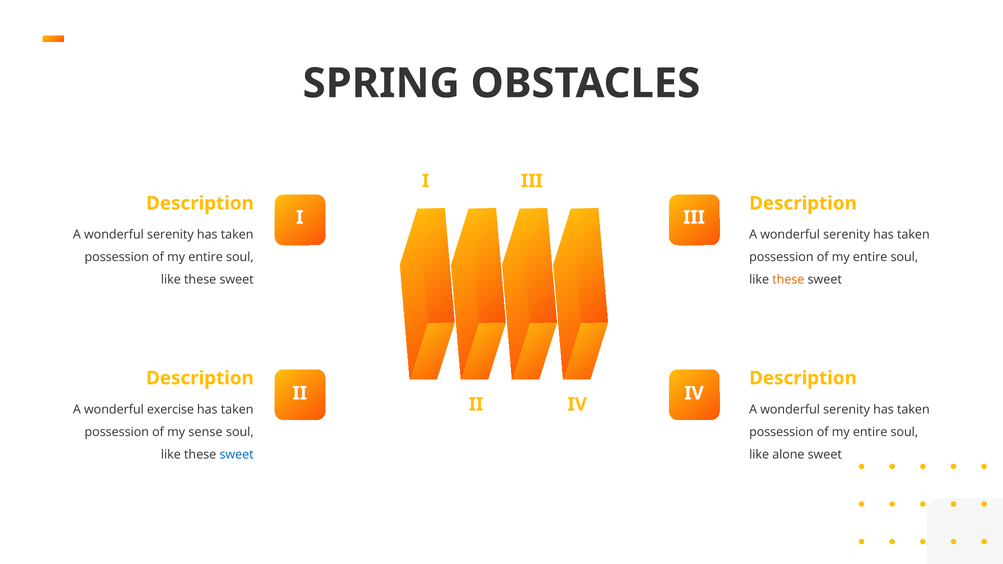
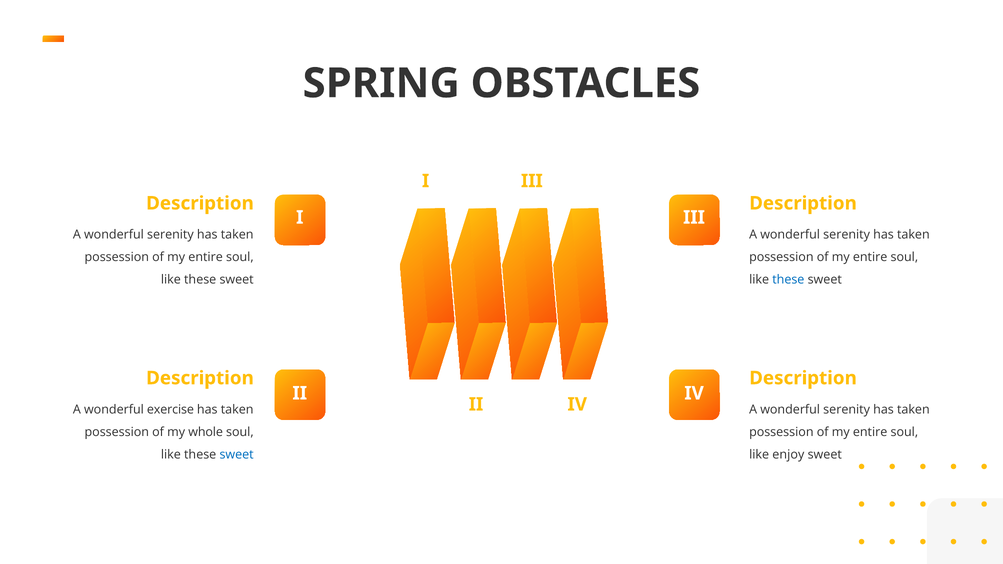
these colour: orange -> blue (788, 280)
sense: sense -> whole (206, 432)
alone: alone -> enjoy (788, 455)
